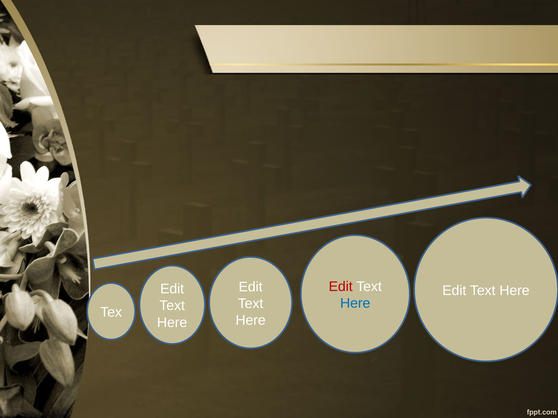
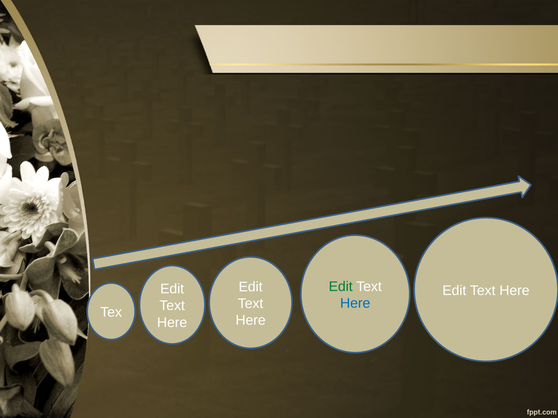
Edit colour: red -> green (341, 287)
